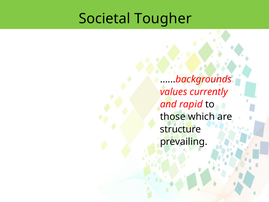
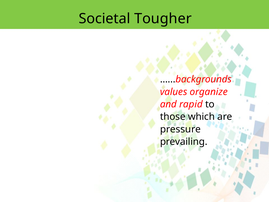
currently: currently -> organize (209, 92)
structure: structure -> pressure (180, 129)
